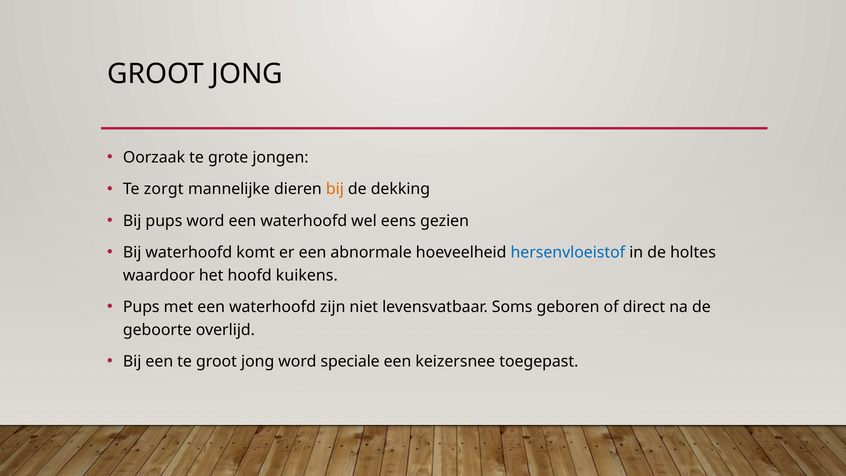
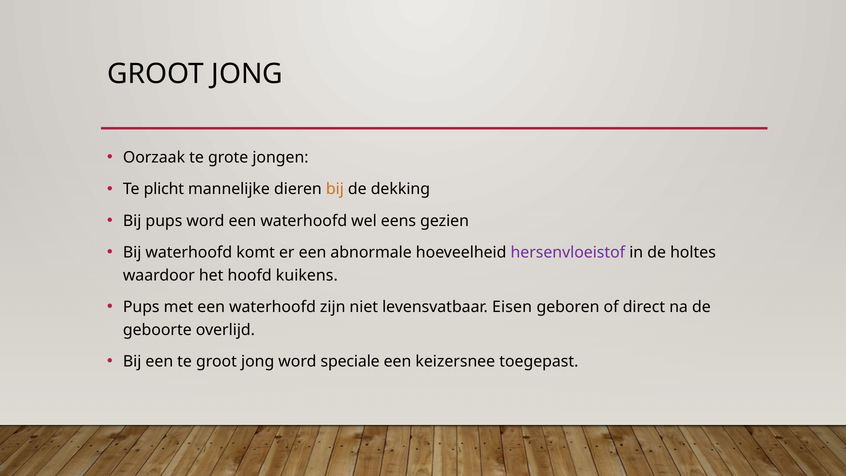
zorgt: zorgt -> plicht (164, 189)
hersenvloeistof colour: blue -> purple (568, 252)
Soms: Soms -> Eisen (512, 307)
